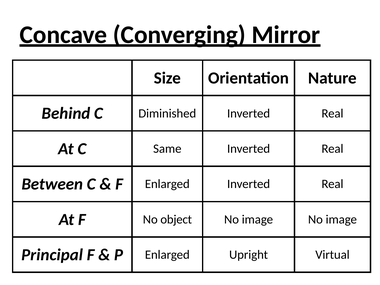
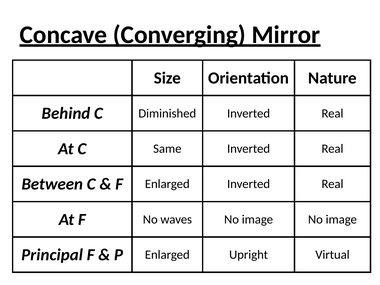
object: object -> waves (176, 219)
